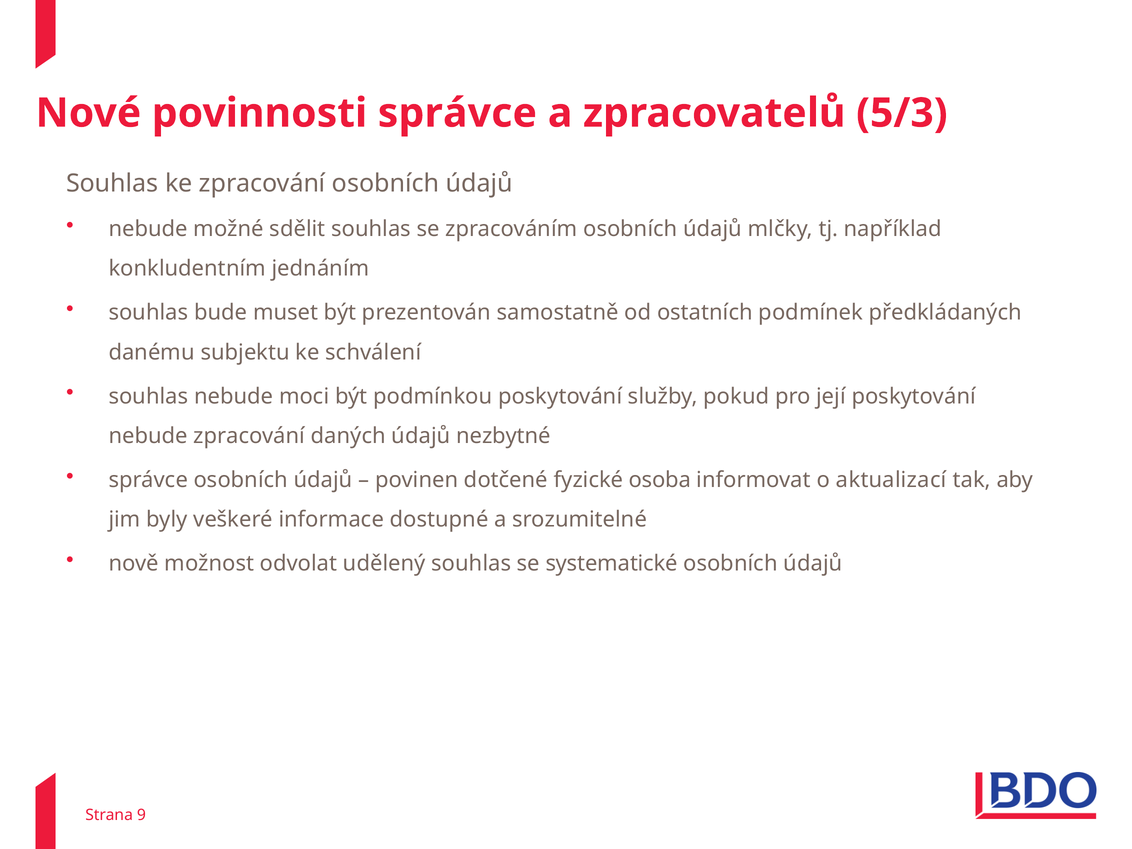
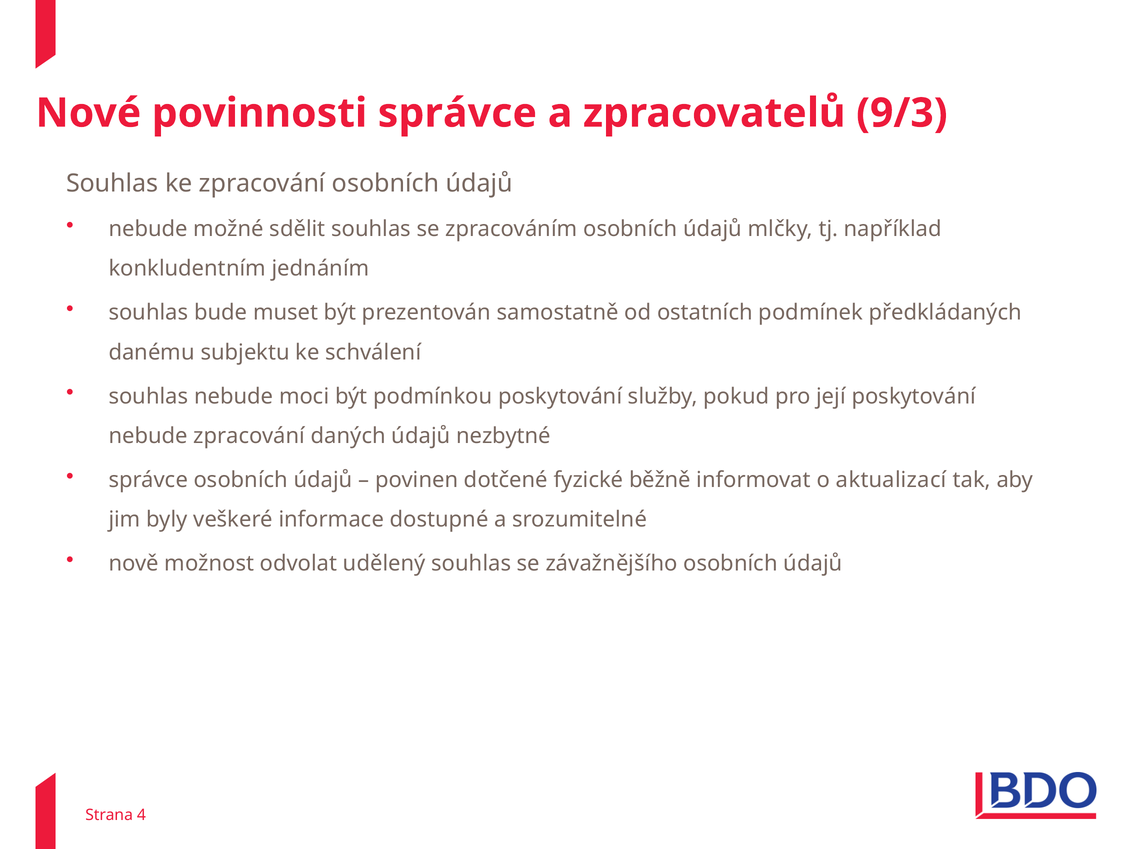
5/3: 5/3 -> 9/3 (902, 113)
osoba: osoba -> běžně (660, 480)
systematické: systematické -> závažnějšího (612, 564)
9: 9 -> 4 (141, 815)
